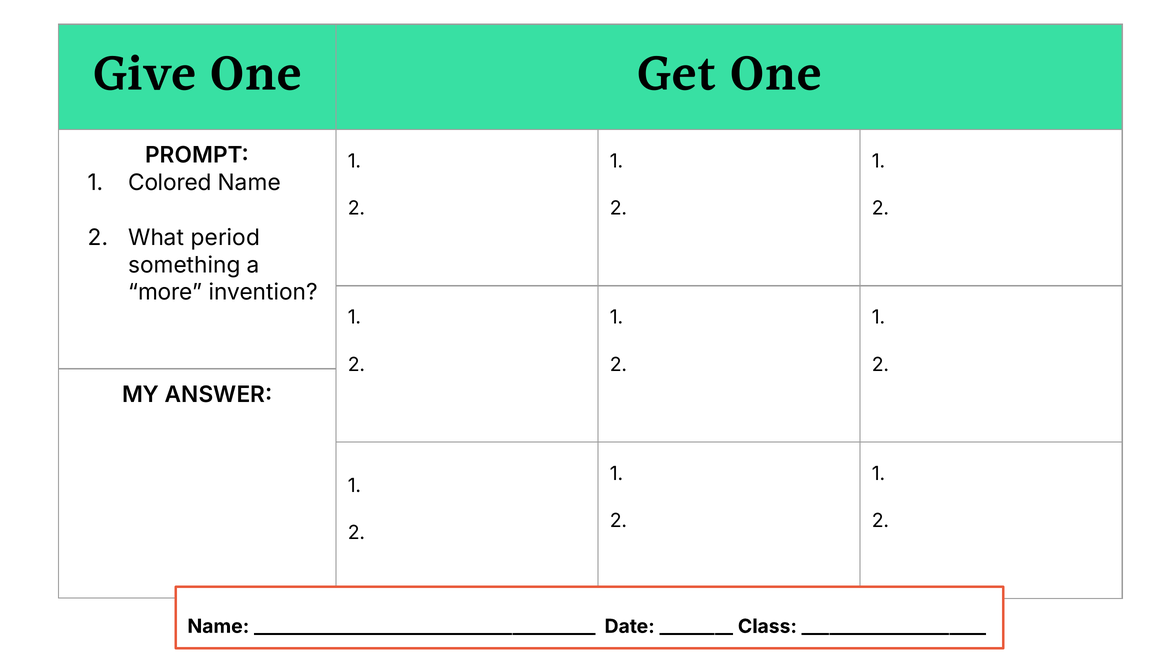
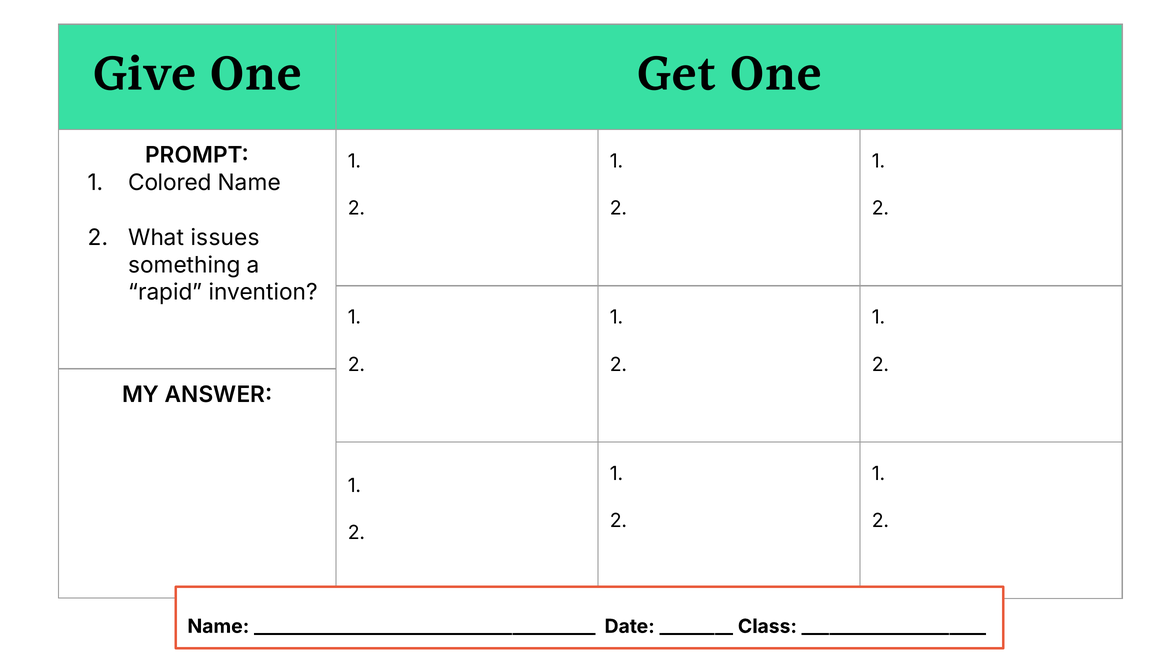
period: period -> issues (225, 237)
more: more -> rapid (165, 292)
